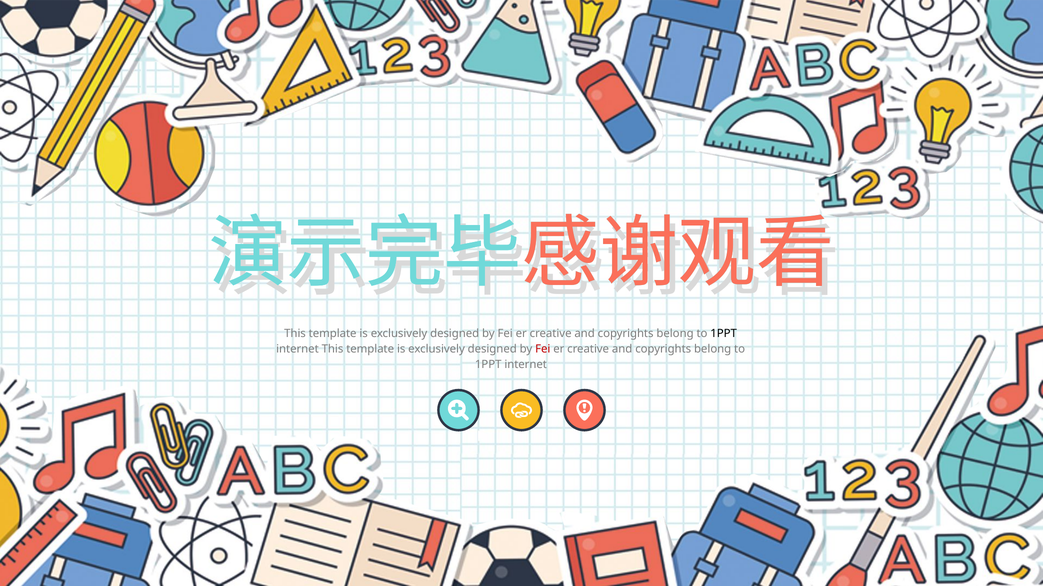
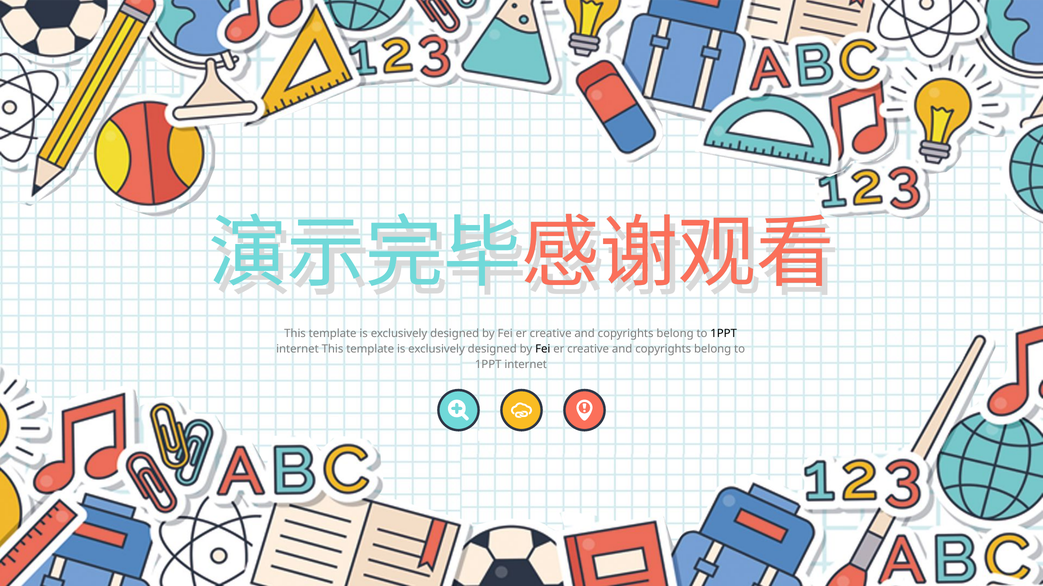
Fei colour: red -> black (543, 349)
